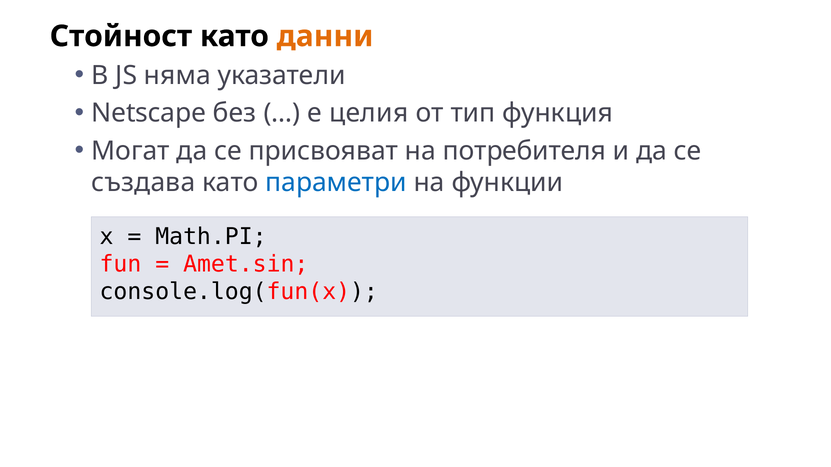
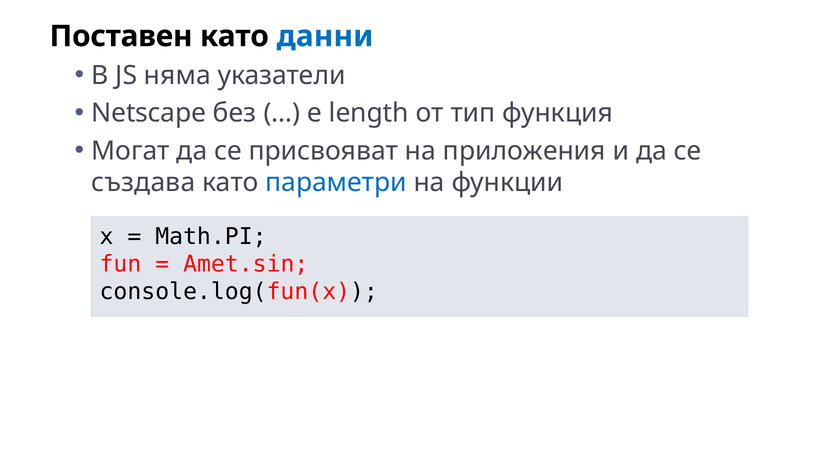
Стойност: Стойност -> Поставен (121, 36)
данни colour: orange -> blue (325, 36)
целия: целия -> length (369, 113)
потребителя: потребителя -> приложения (524, 151)
